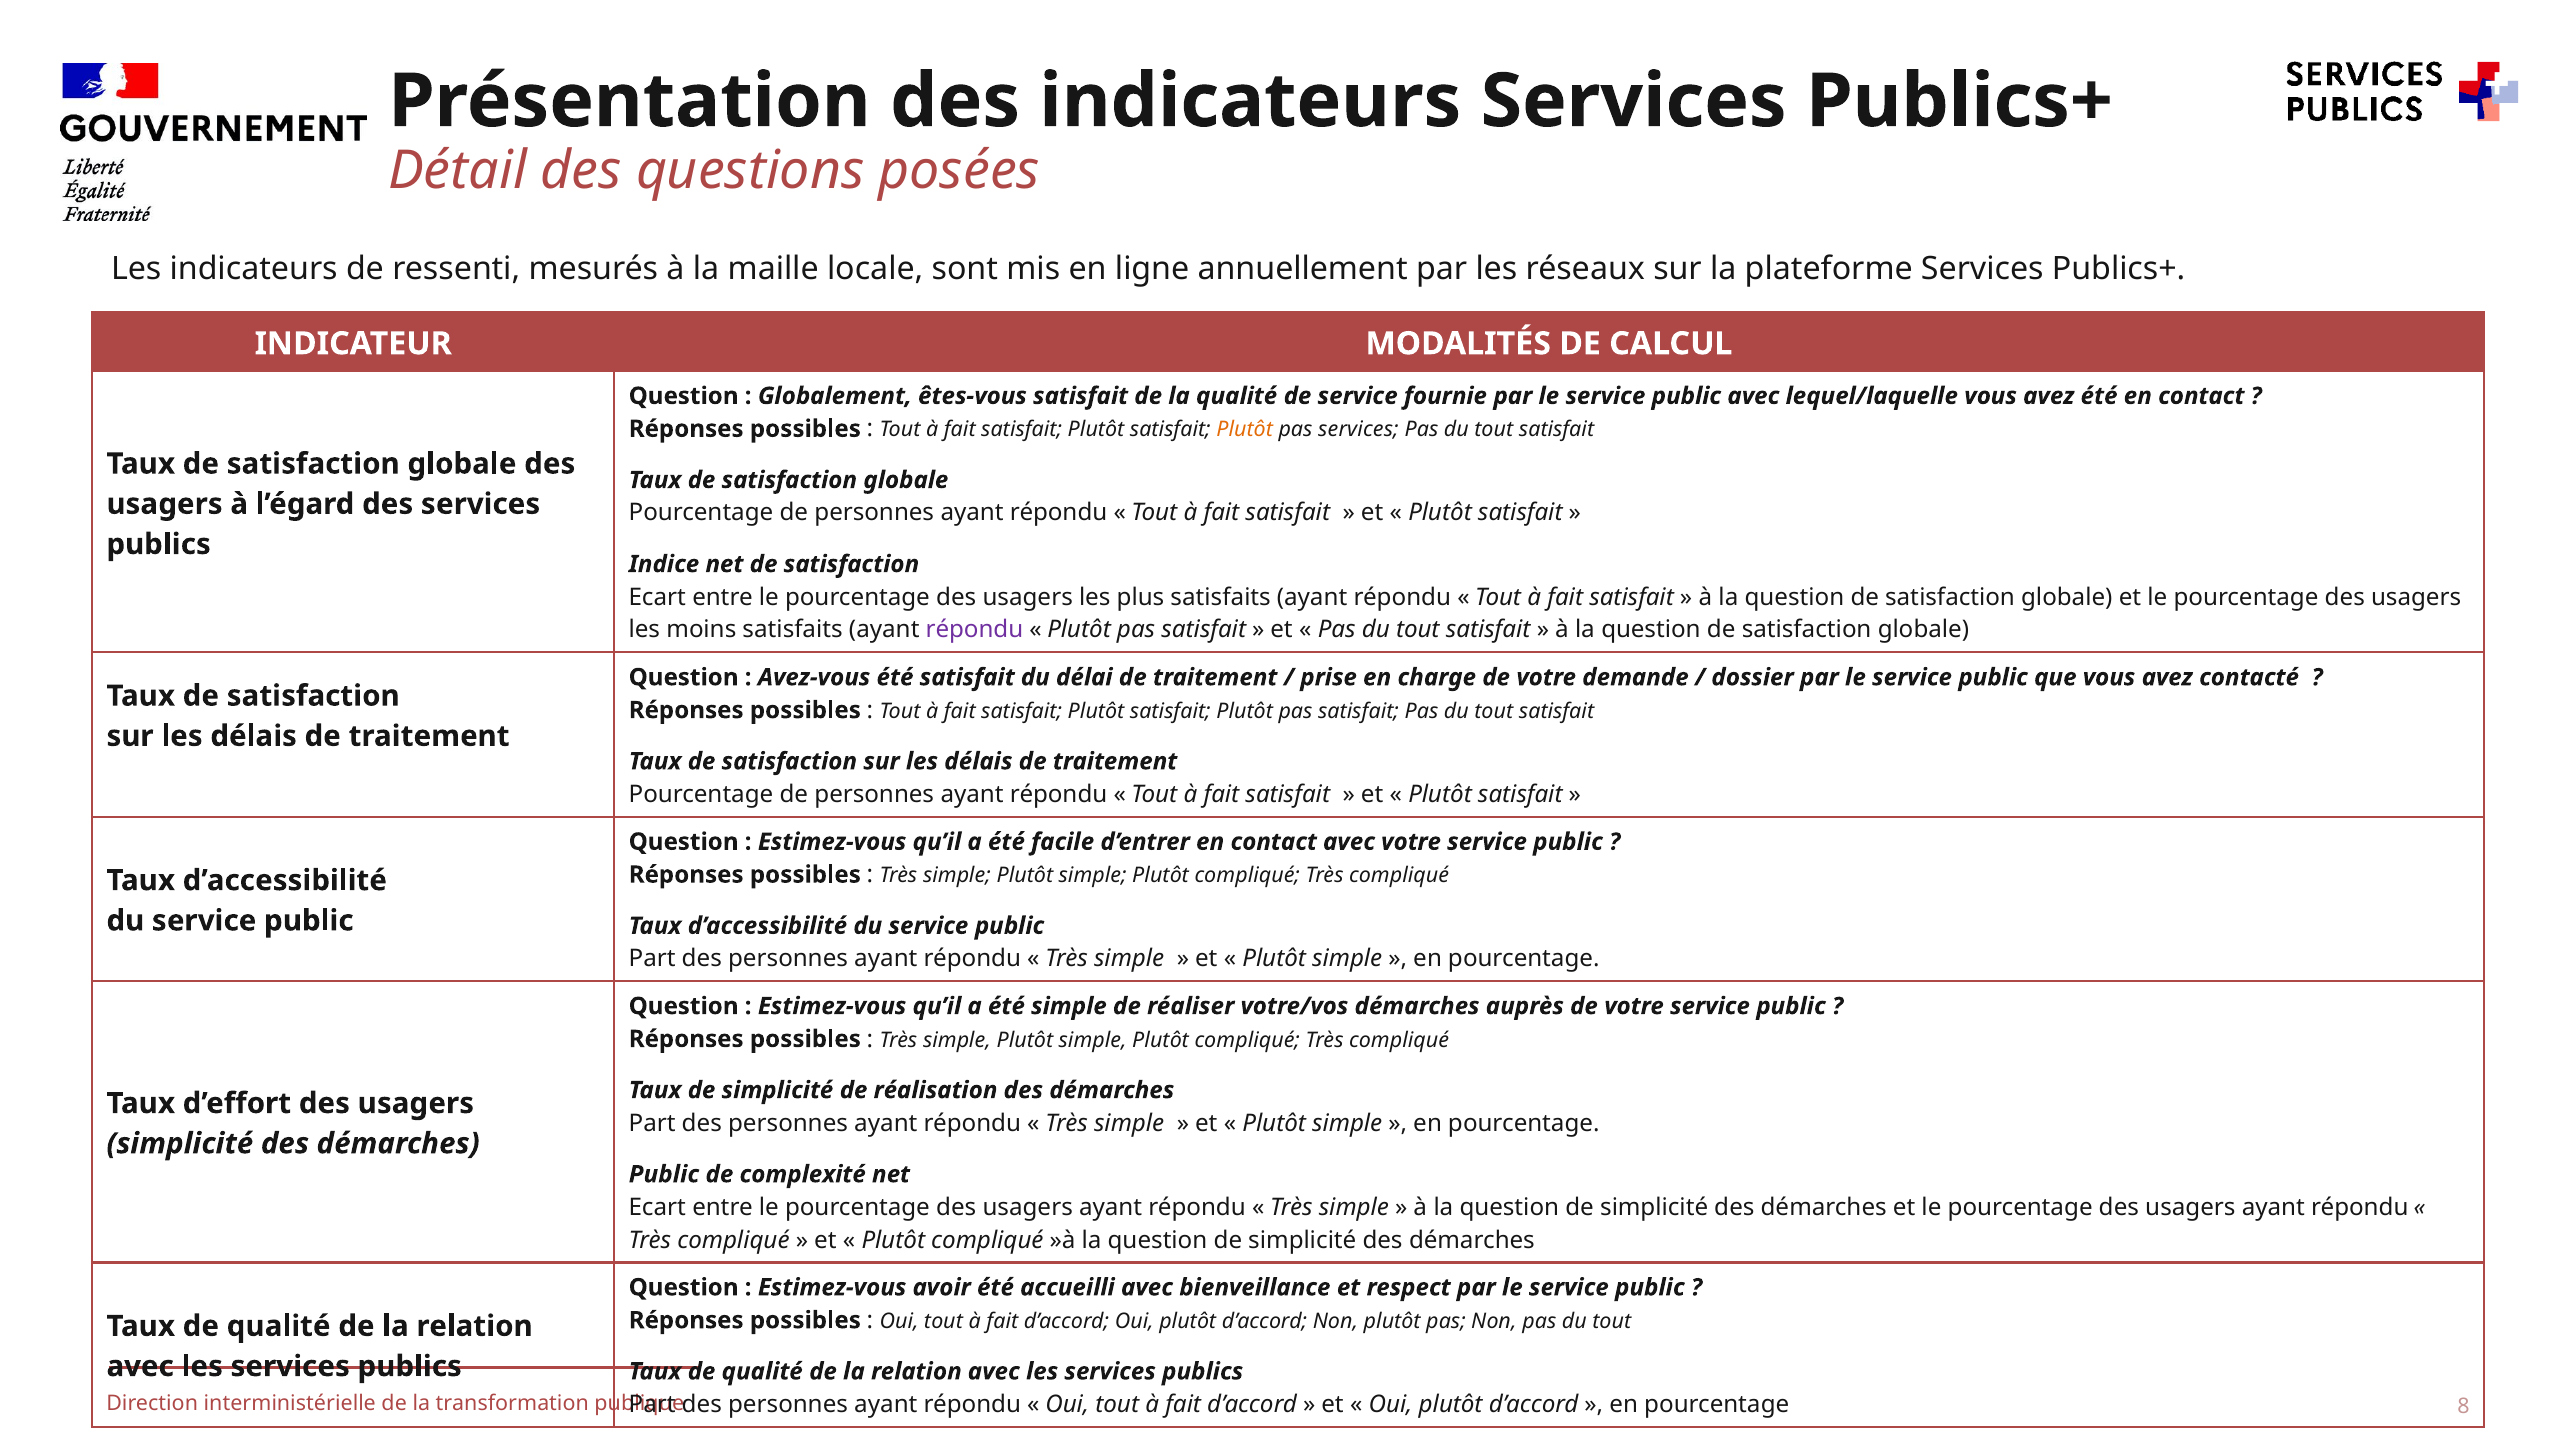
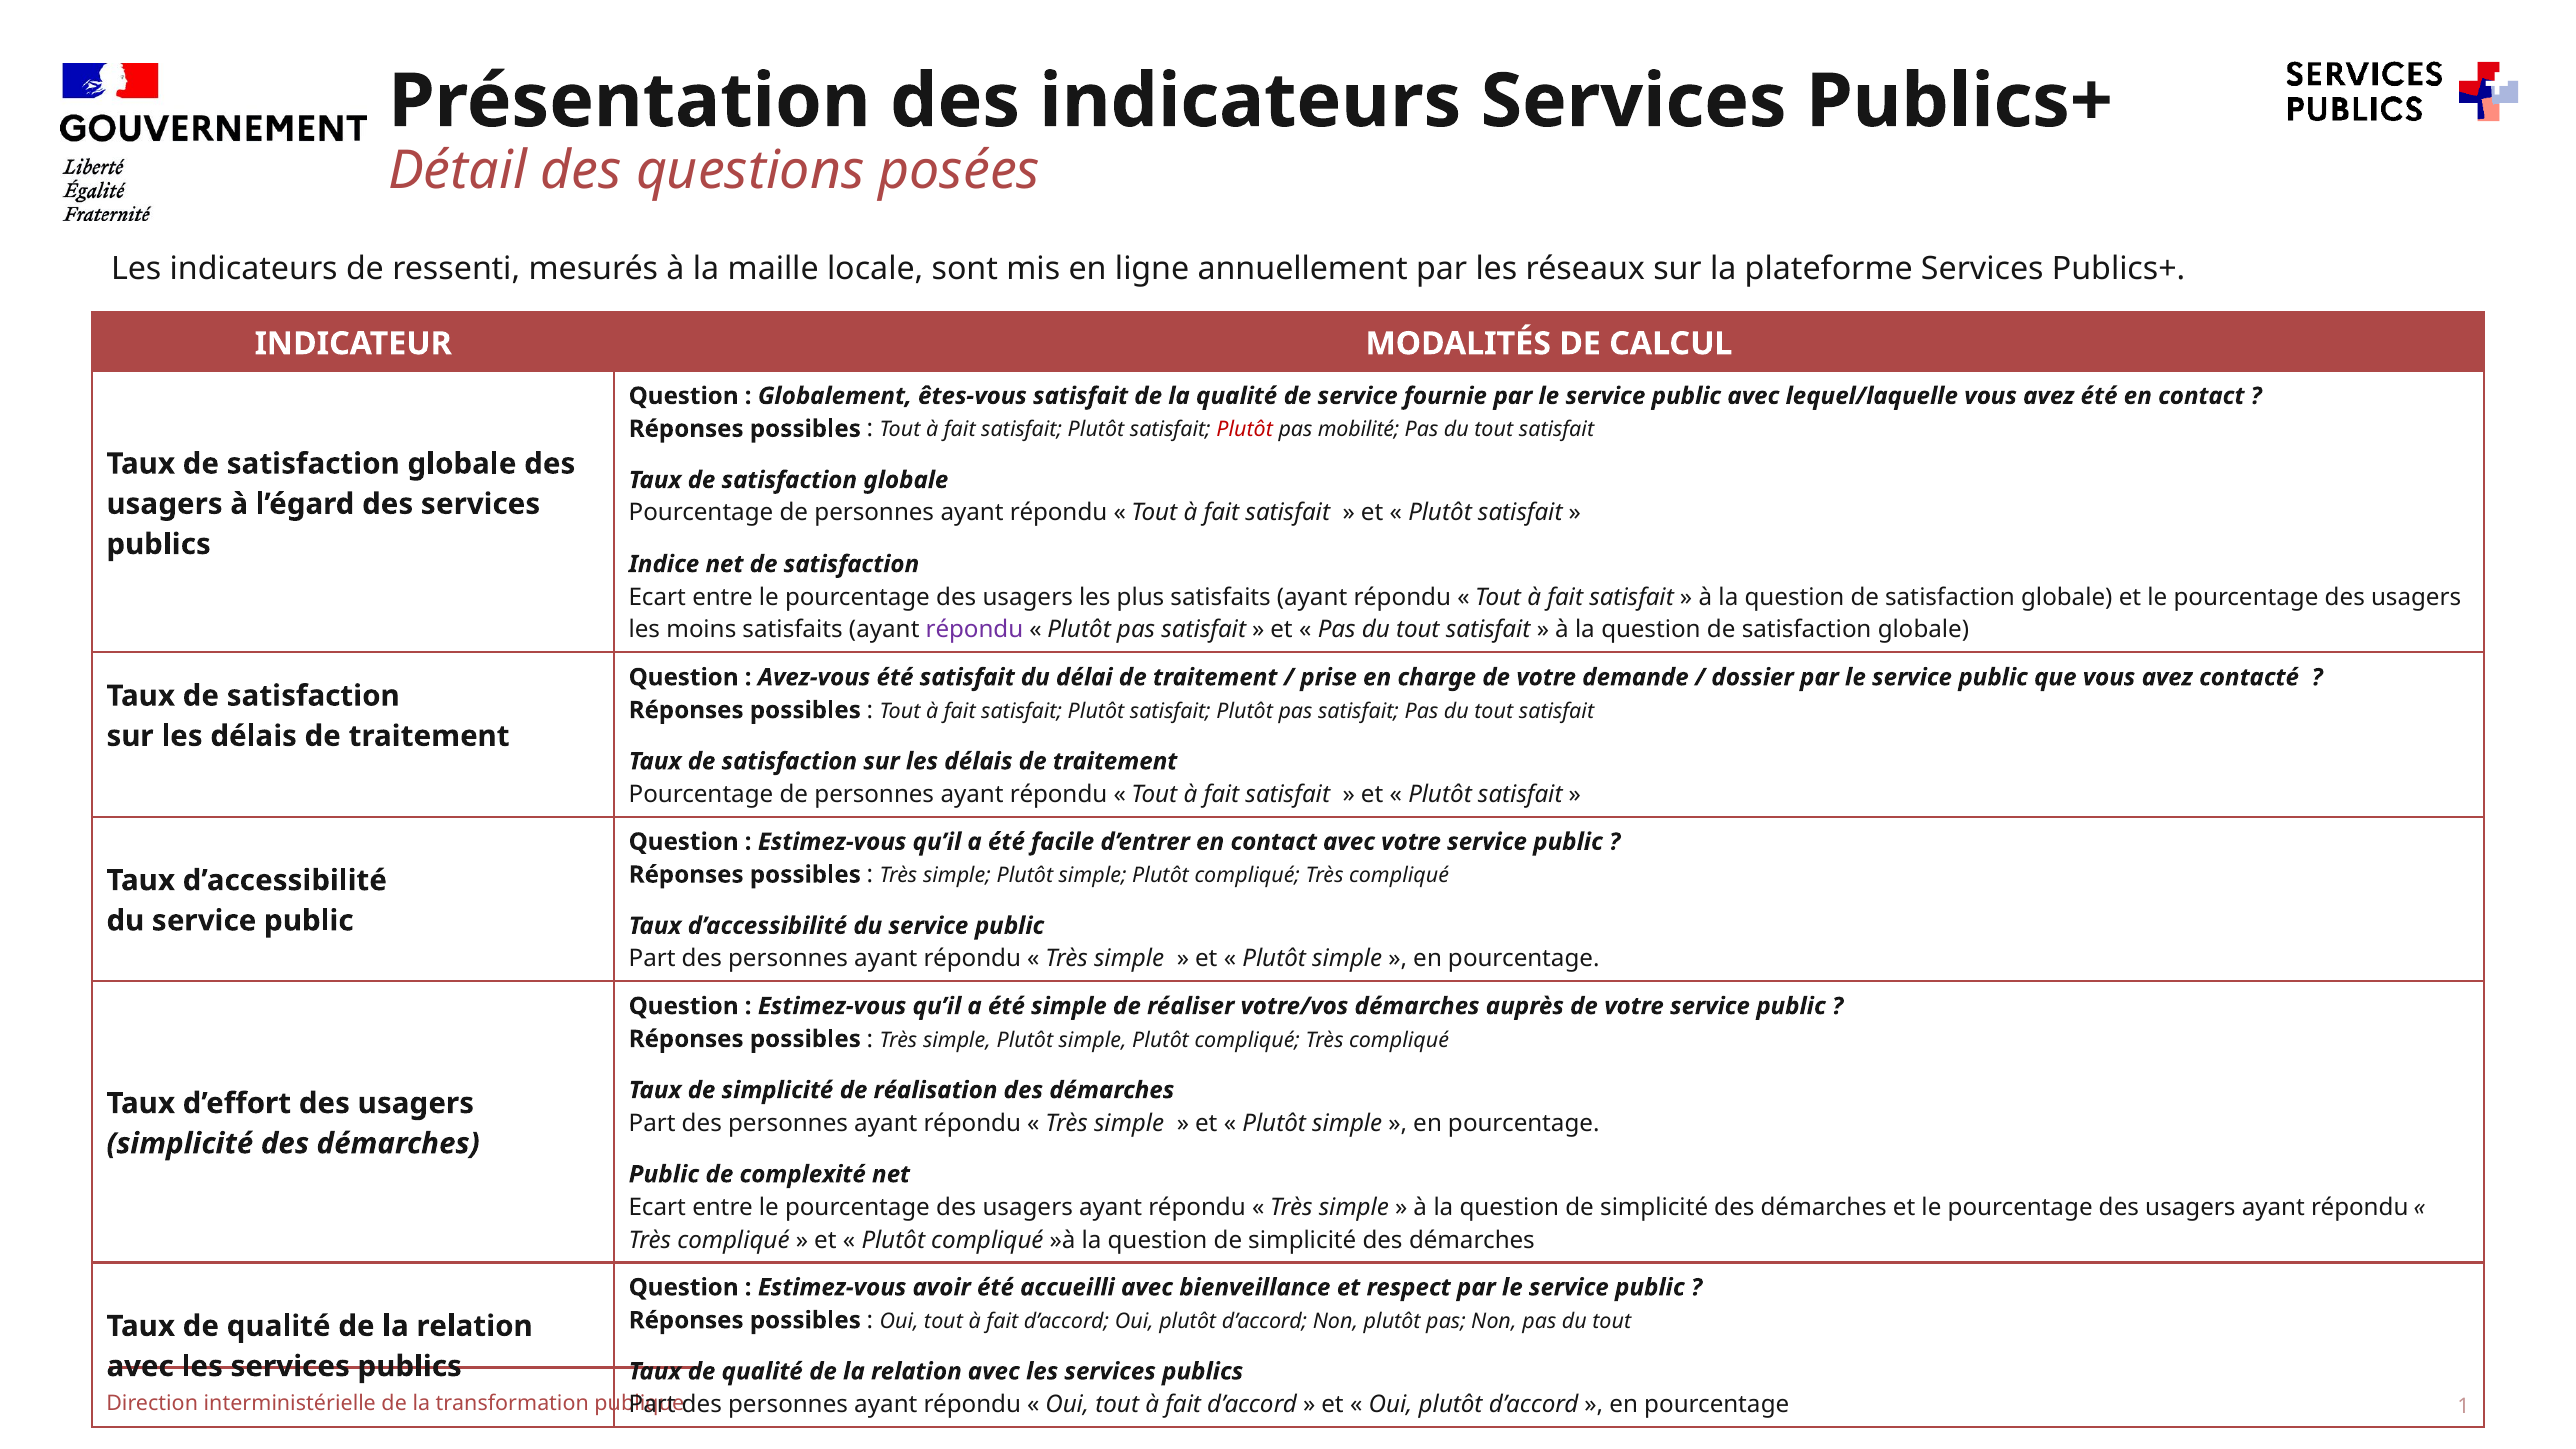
Plutôt colour: orange -> red (1245, 430)
pas services: services -> mobilité (1359, 430)
8: 8 -> 1 (2464, 1407)
